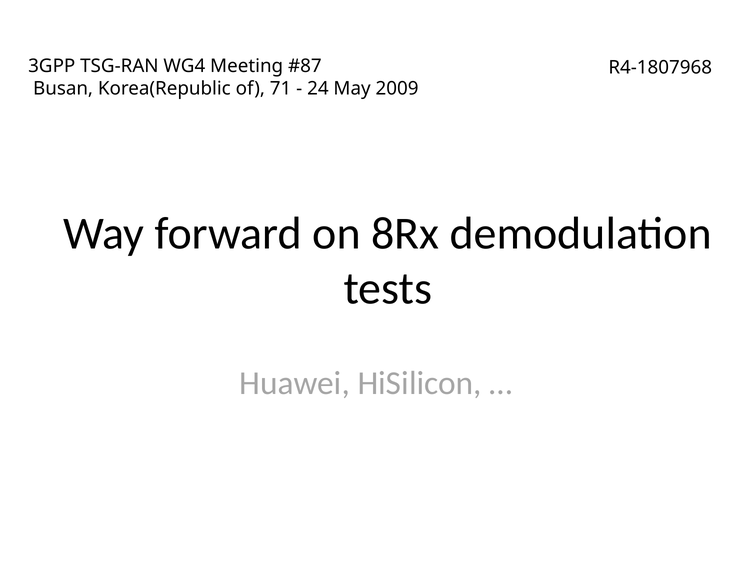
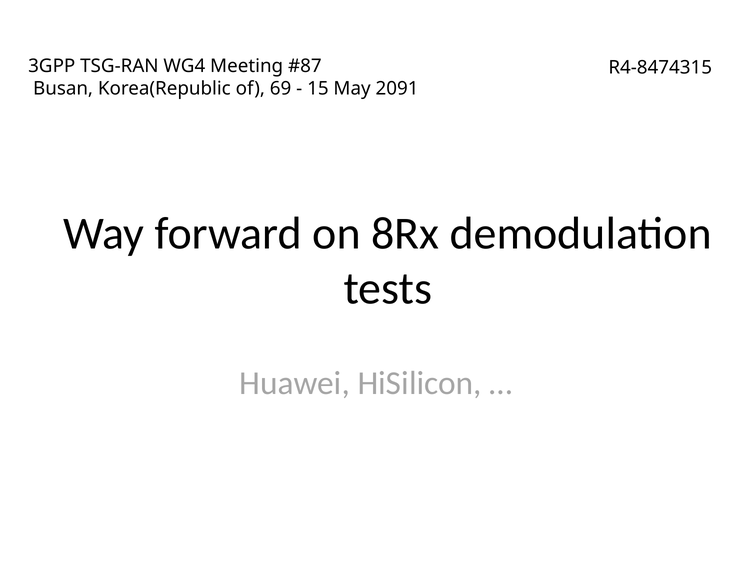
R4-1807968: R4-1807968 -> R4-8474315 (660, 67)
71: 71 -> 69 (281, 89)
24: 24 -> 15 (318, 89)
2009: 2009 -> 2091 (397, 89)
